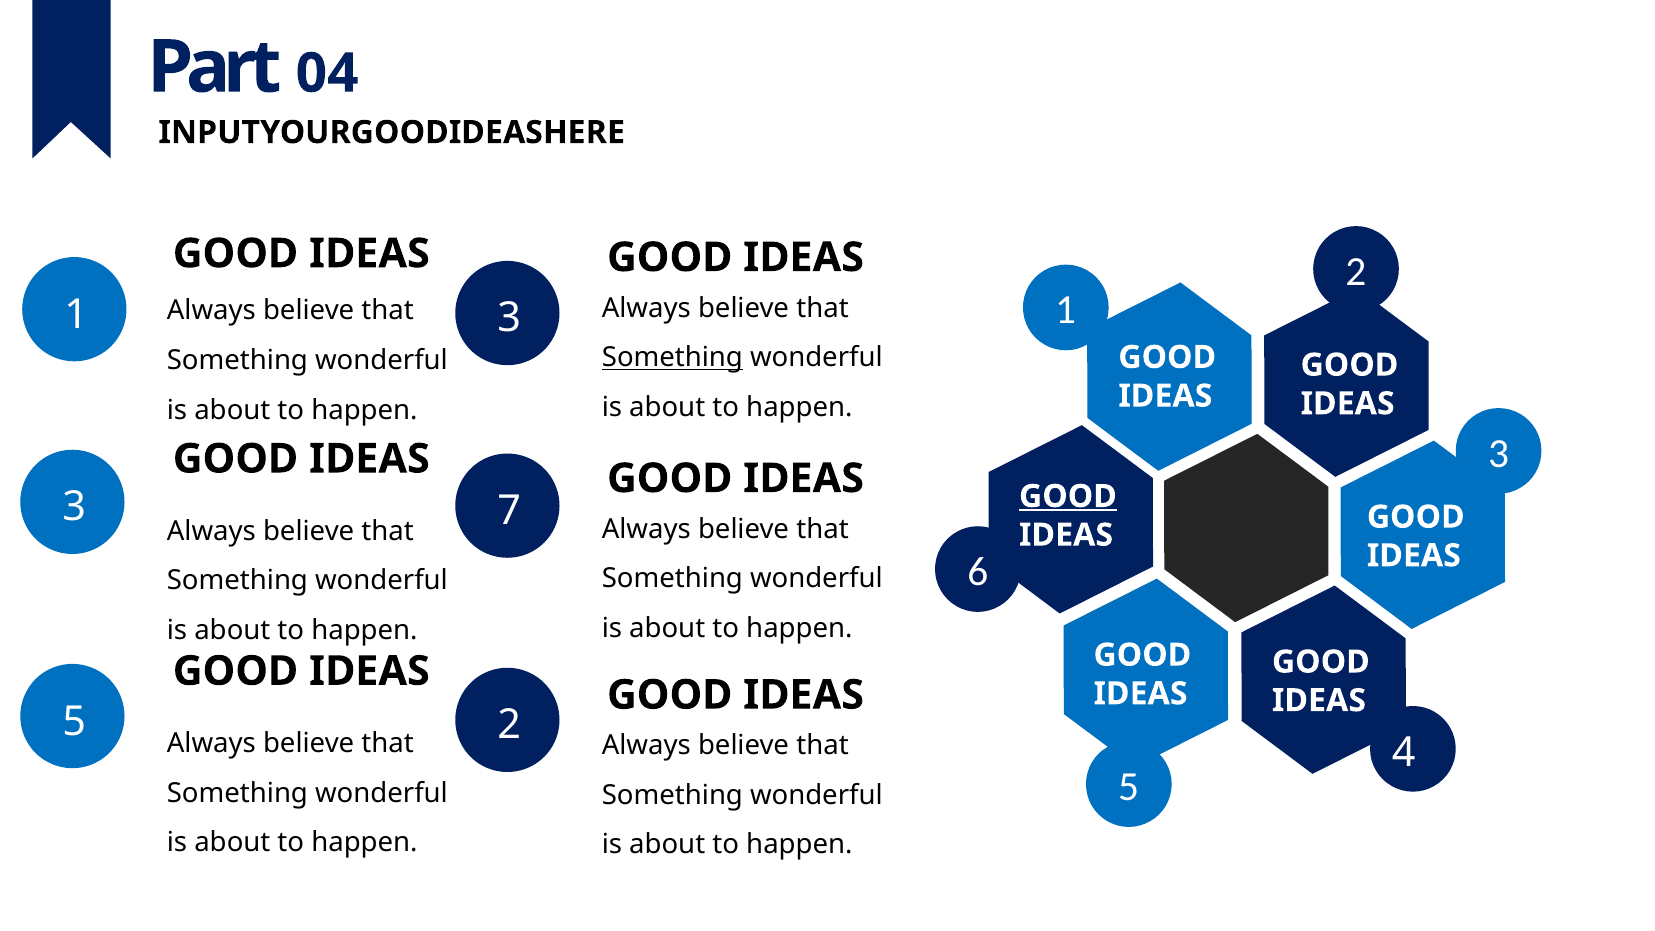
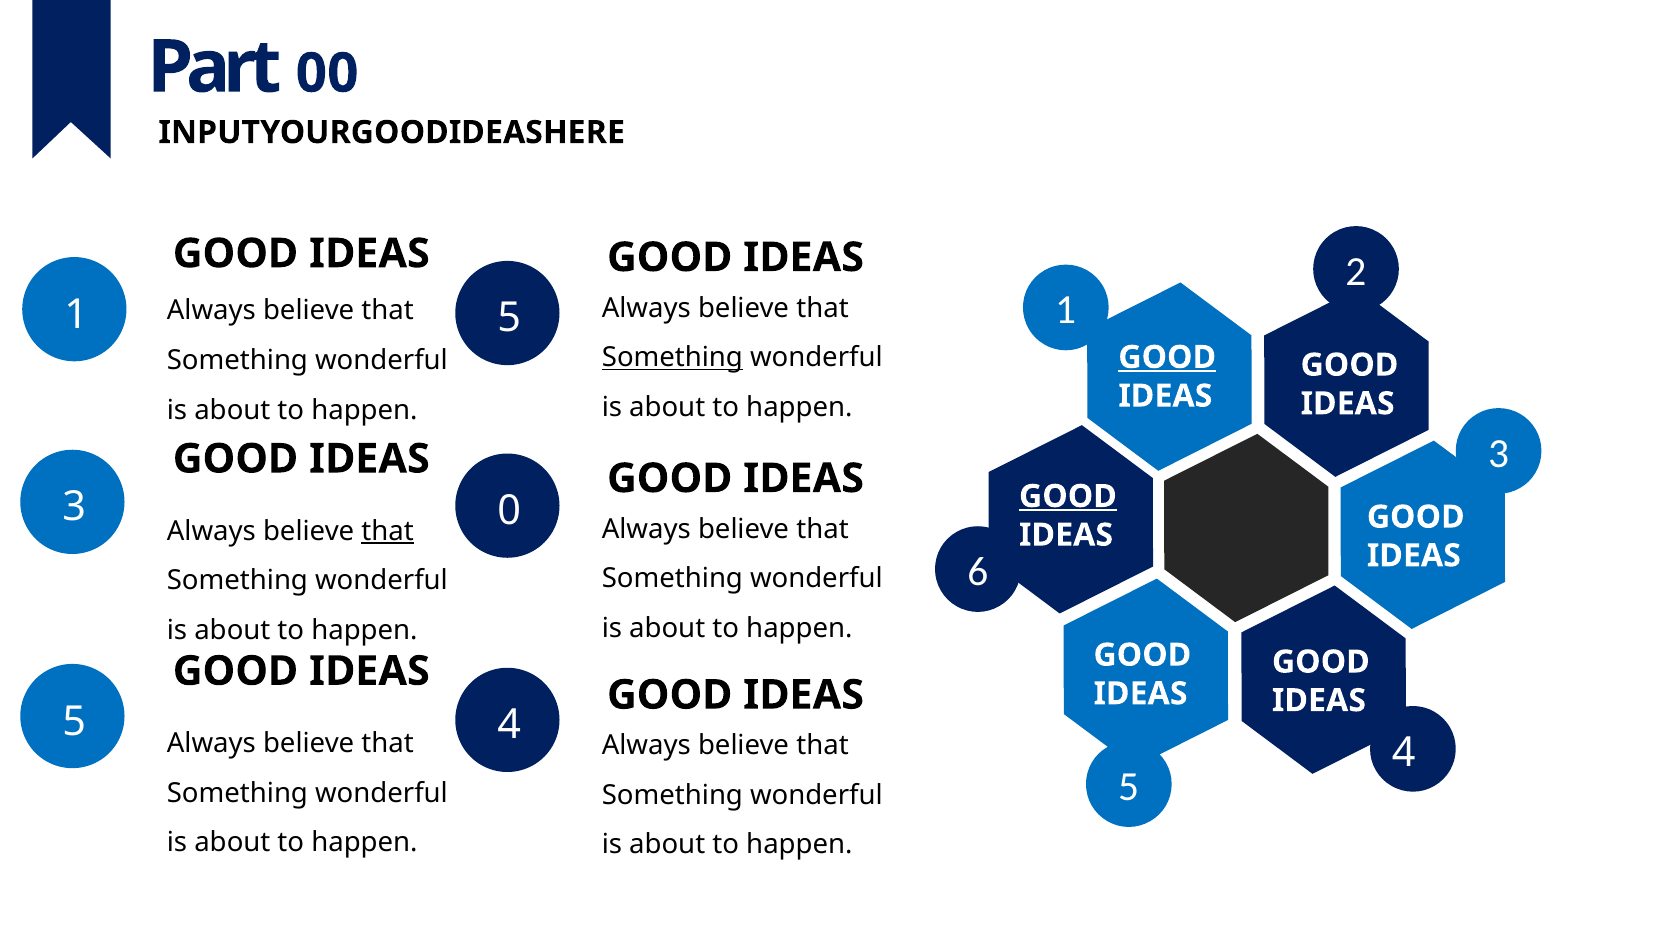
04: 04 -> 00 (327, 74)
1 3: 3 -> 5 (509, 318)
GOOD underline: none -> present (1167, 357)
7: 7 -> 0 (509, 511)
that underline: none -> present (388, 531)
5 2: 2 -> 4 (509, 725)
